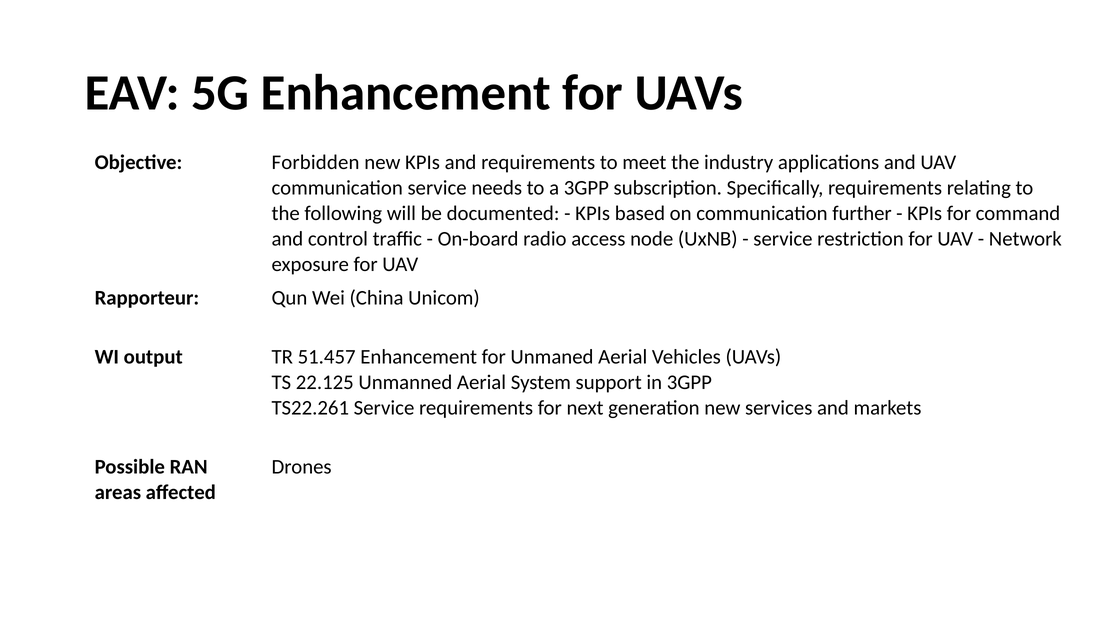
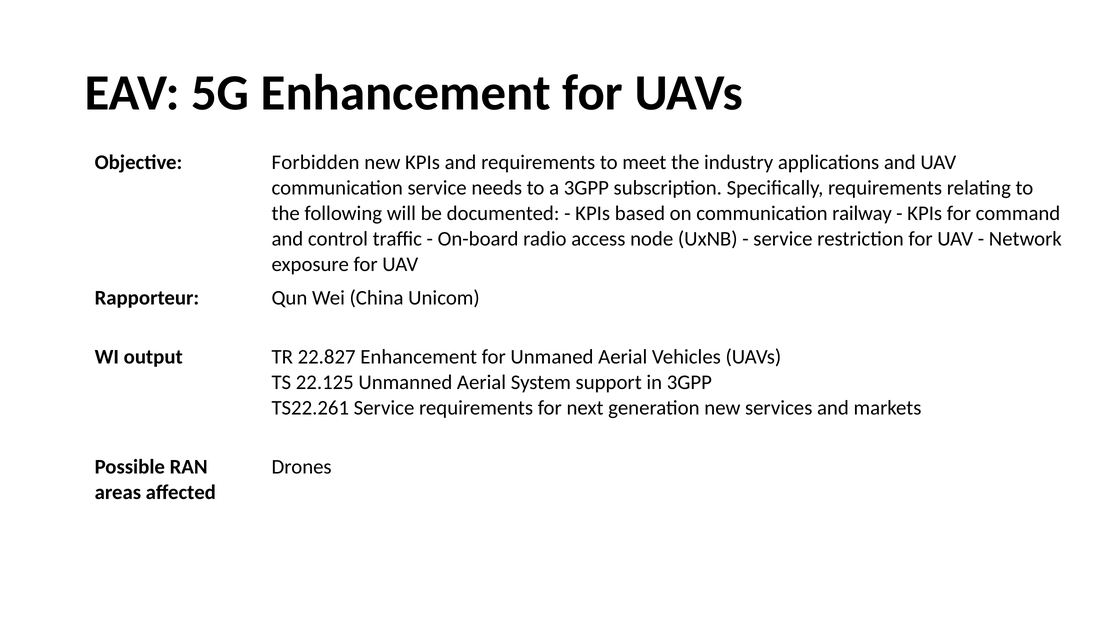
further: further -> railway (862, 214)
51.457: 51.457 -> 22.827 (327, 357)
